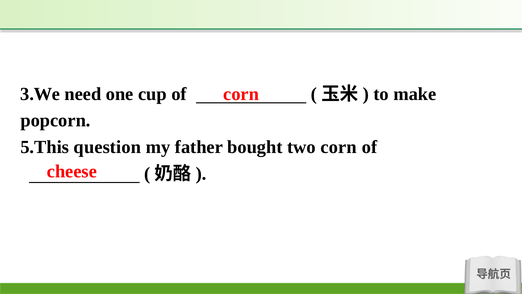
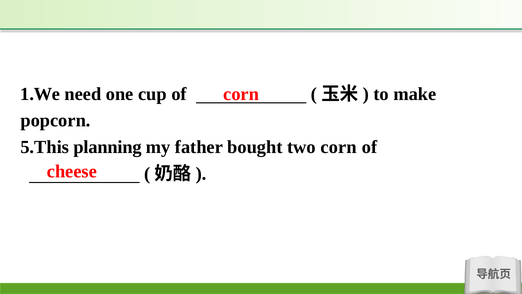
3.We: 3.We -> 1.We (40, 94)
question: question -> planning (108, 147)
